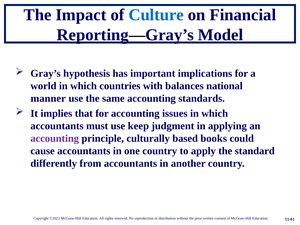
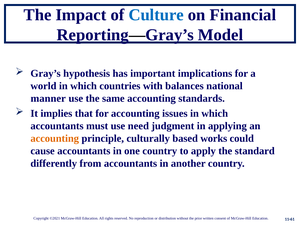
keep: keep -> need (138, 126)
accounting colour: purple -> orange (55, 138)
books: books -> works (214, 138)
